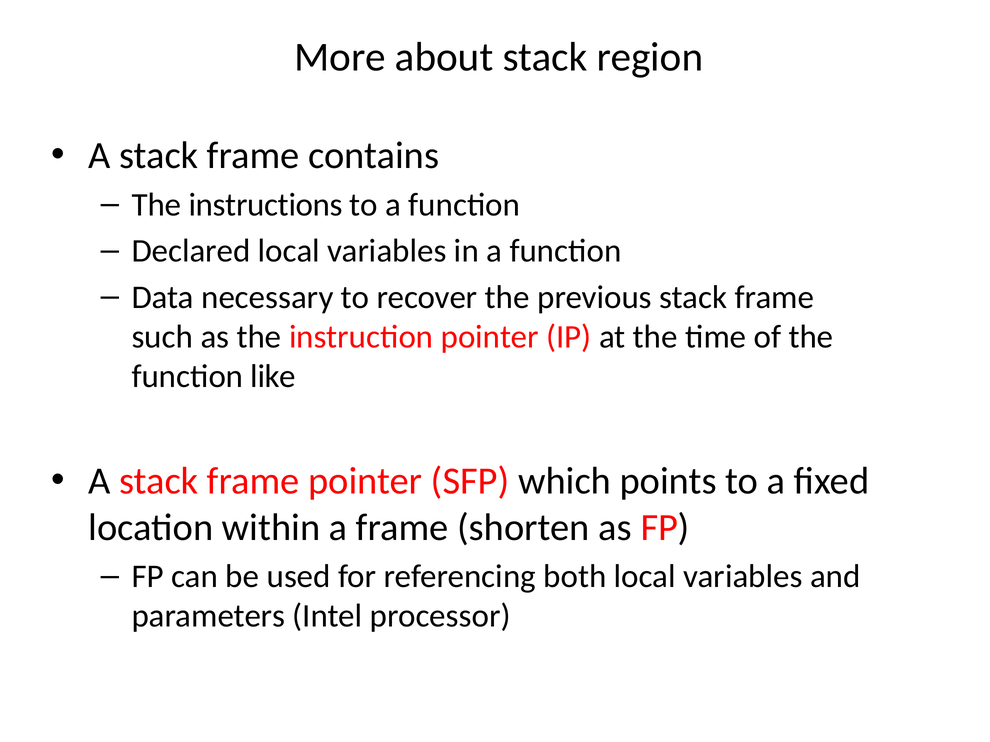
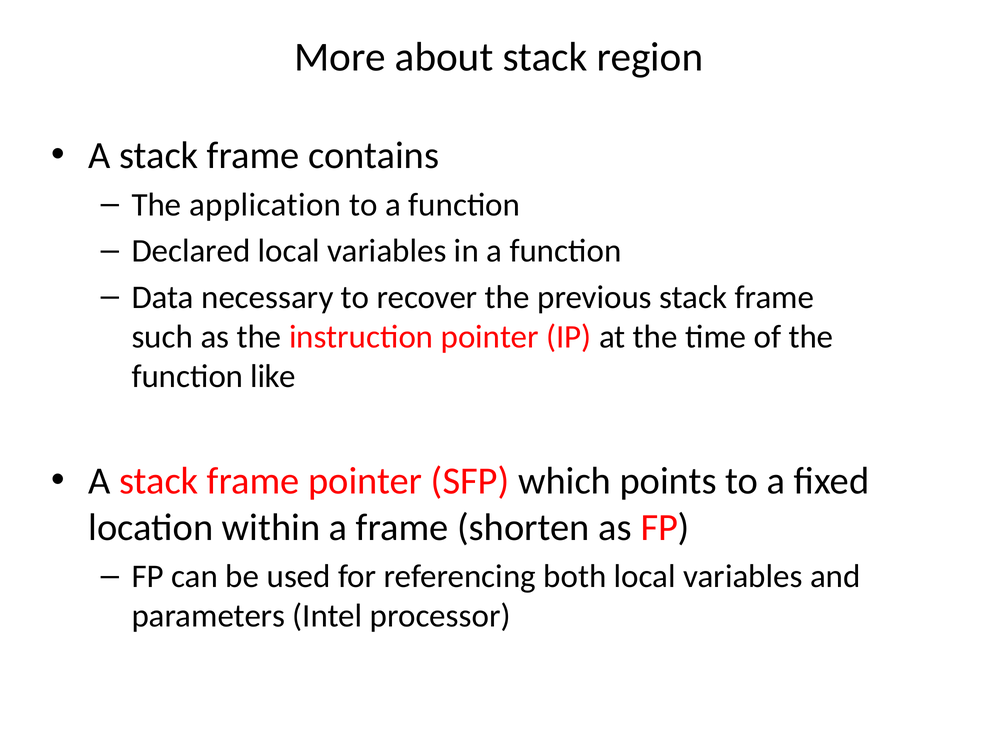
instructions: instructions -> application (265, 205)
